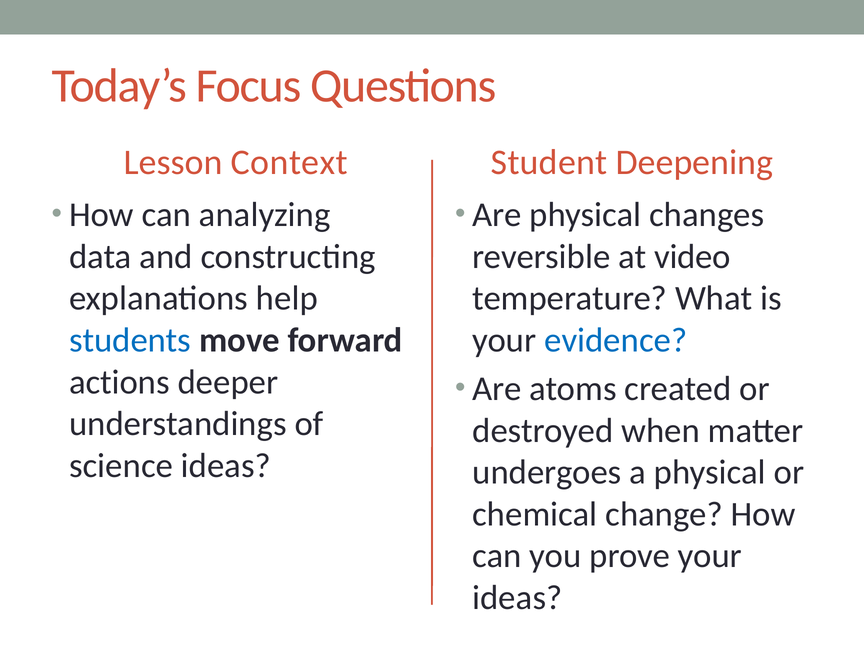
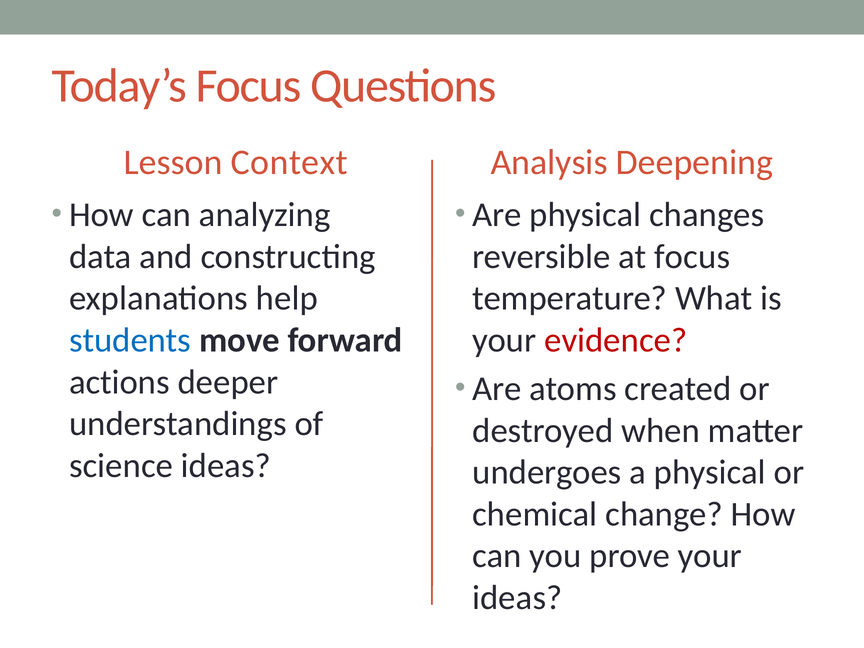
Student: Student -> Analysis (549, 162)
at video: video -> focus (692, 257)
evidence colour: blue -> red (616, 340)
